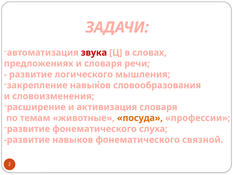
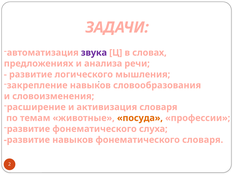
звука colour: red -> purple (94, 53)
и словаря: словаря -> анализа (103, 63)
фонематического связной: связной -> словаря (203, 140)
